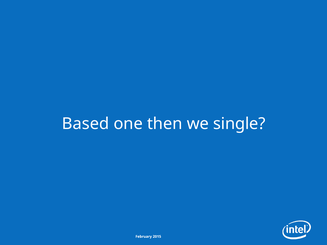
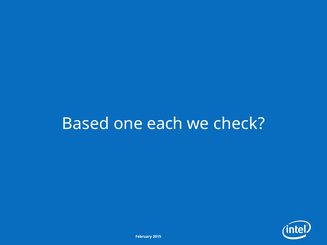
then: then -> each (165, 124)
single: single -> check (239, 124)
